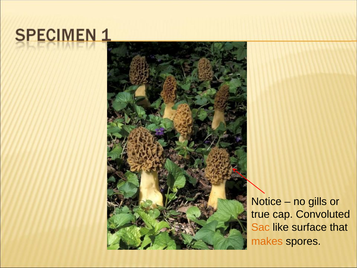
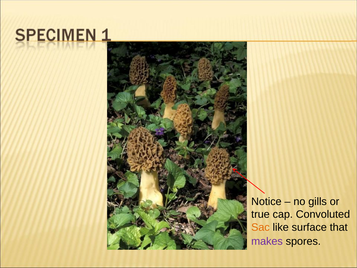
makes colour: orange -> purple (267, 241)
